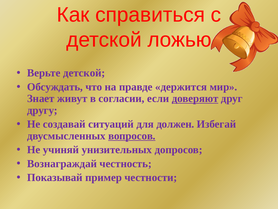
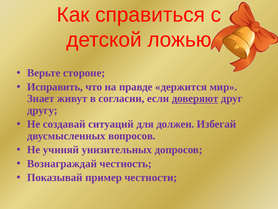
Верьте детской: детской -> стороне (84, 73)
Обсуждать: Обсуждать -> Исправить (55, 87)
вопросов underline: present -> none (132, 136)
